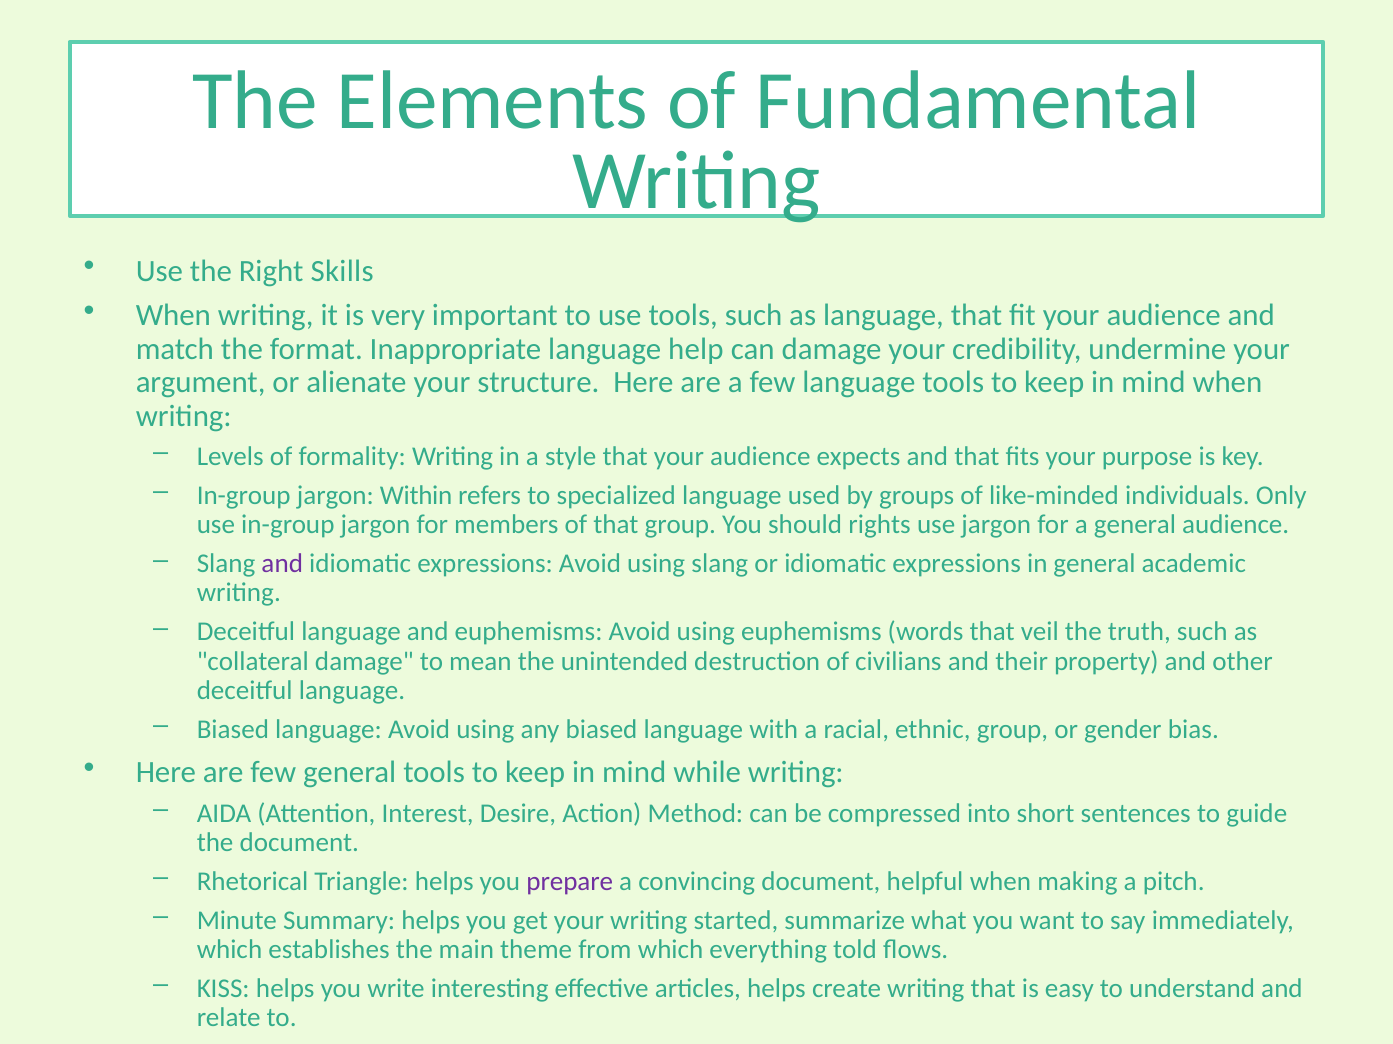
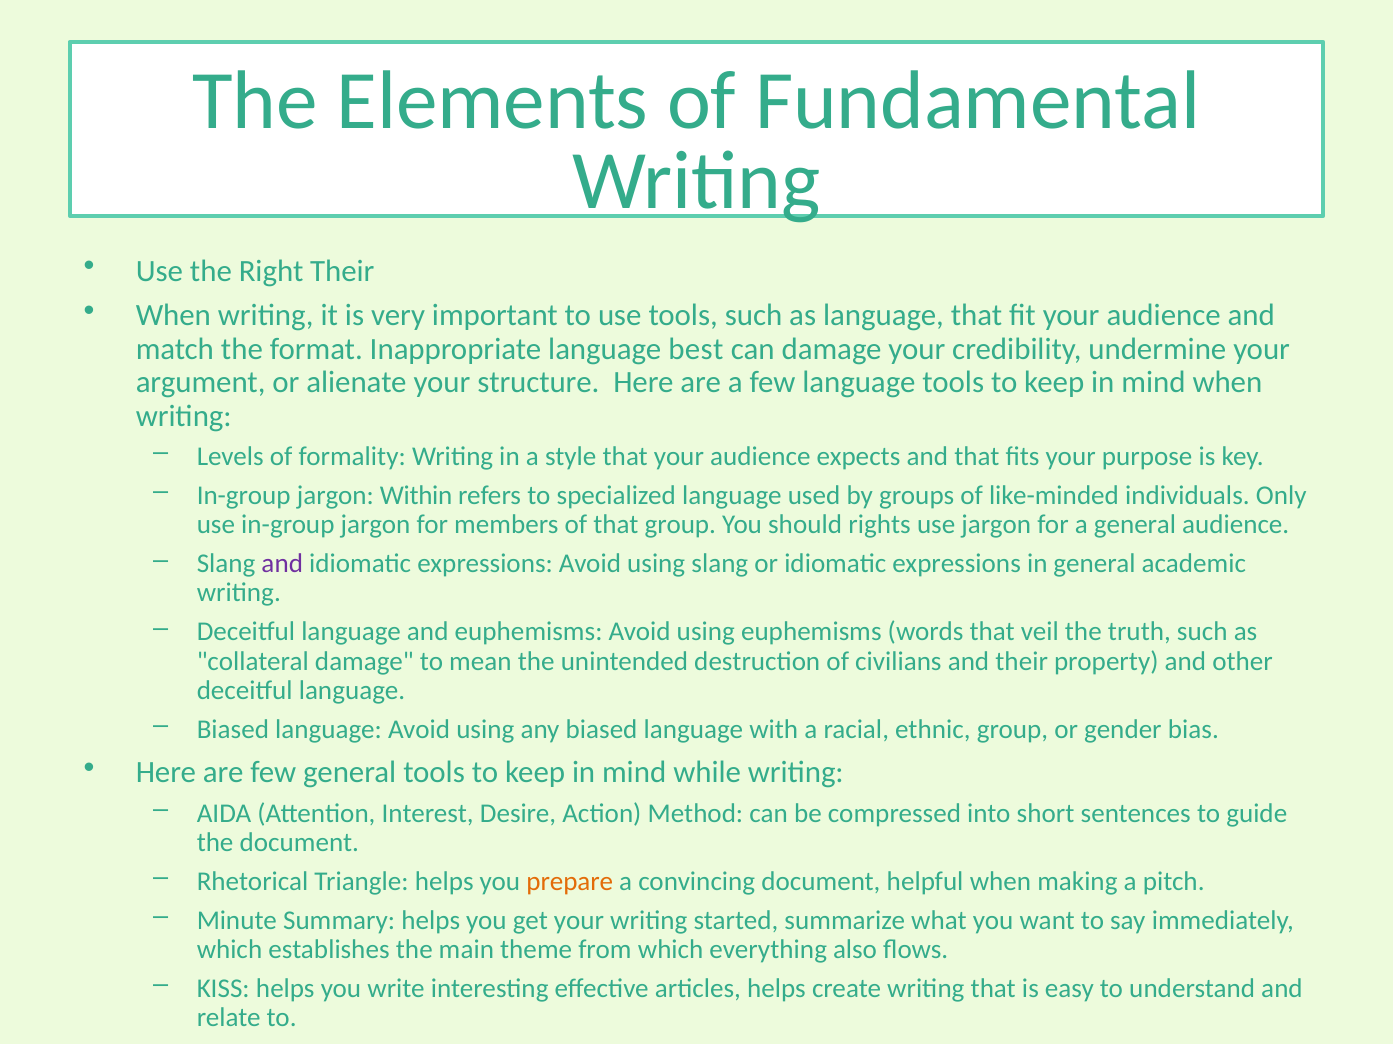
Right Skills: Skills -> Their (342, 271)
help: help -> best (696, 349)
prepare colour: purple -> orange (570, 882)
told: told -> also (855, 950)
